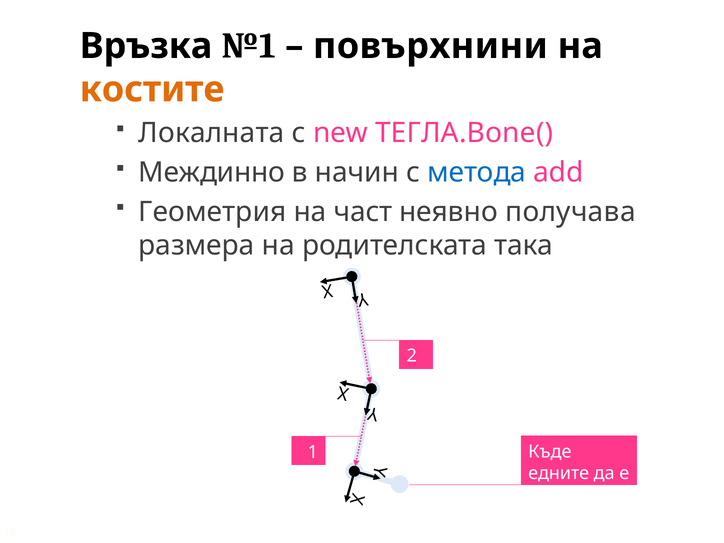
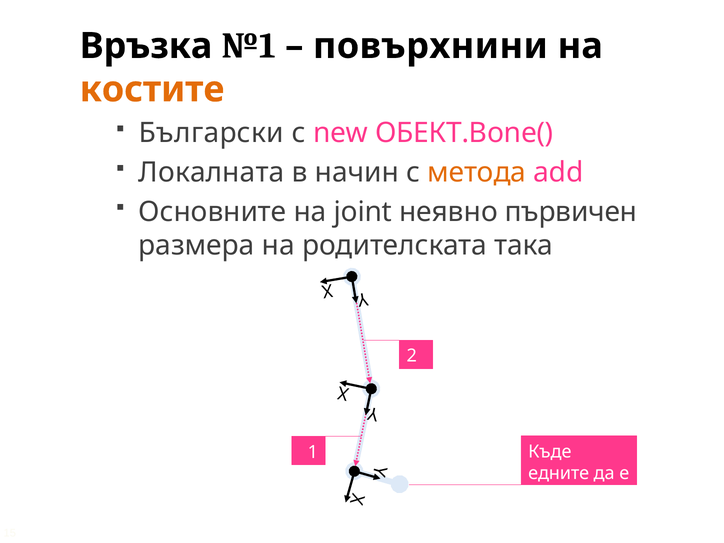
Локалната: Локалната -> Български (211, 133)
ТЕГЛА.Bone(: ТЕГЛА.Bone( -> ОБЕКТ.Bone( (464, 133)
Междинно: Междинно -> Локалната (211, 172)
метода colour: blue -> orange (477, 172)
Геометрия: Геометрия -> Основните (212, 212)
част: част -> joint (363, 212)
получава: получава -> първичен (571, 212)
